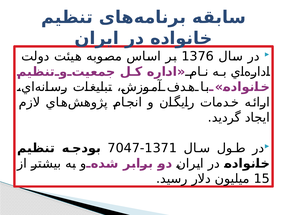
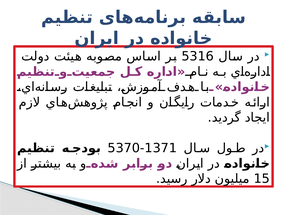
1376: 1376 -> 5316 (198, 56)
7047: 7047 -> 5370 (124, 148)
